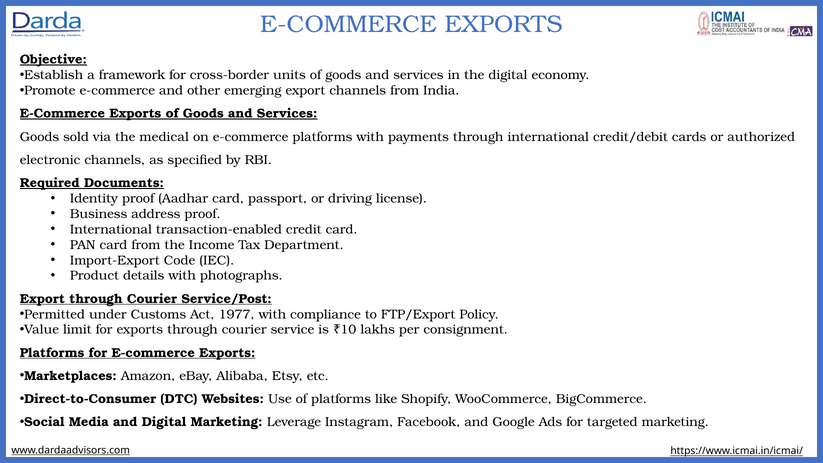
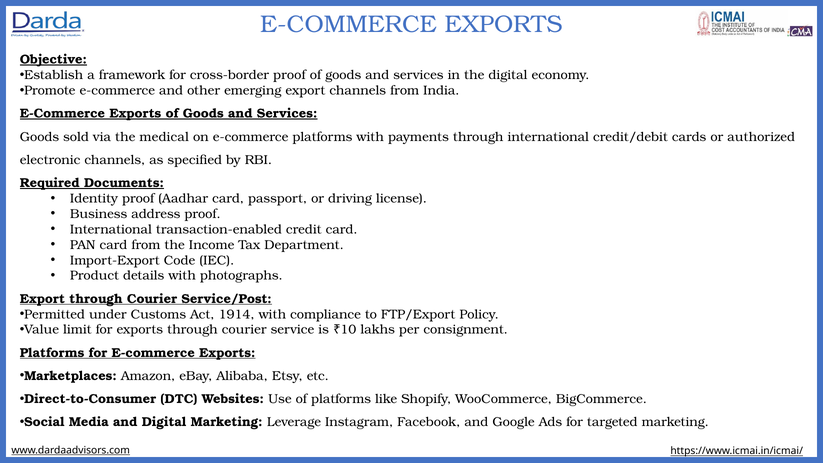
cross-border units: units -> proof (289, 75)
1977: 1977 -> 1914 (237, 314)
